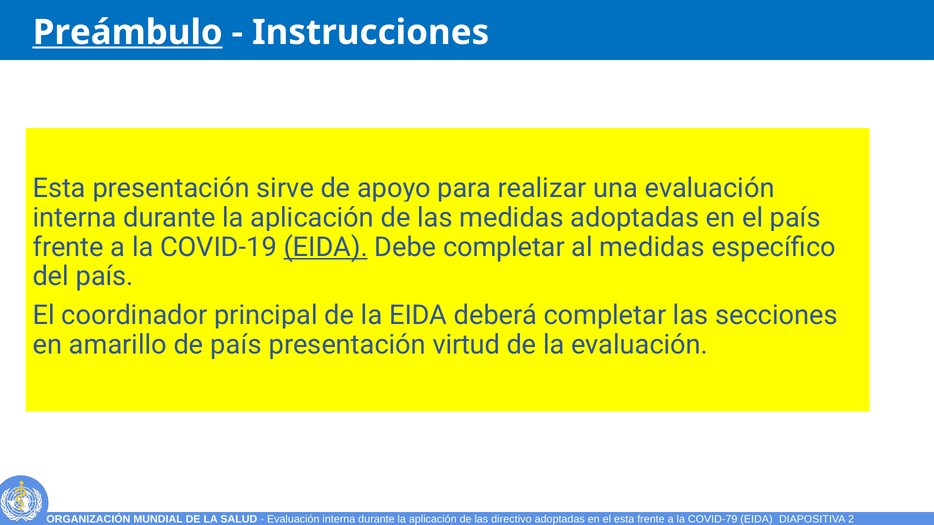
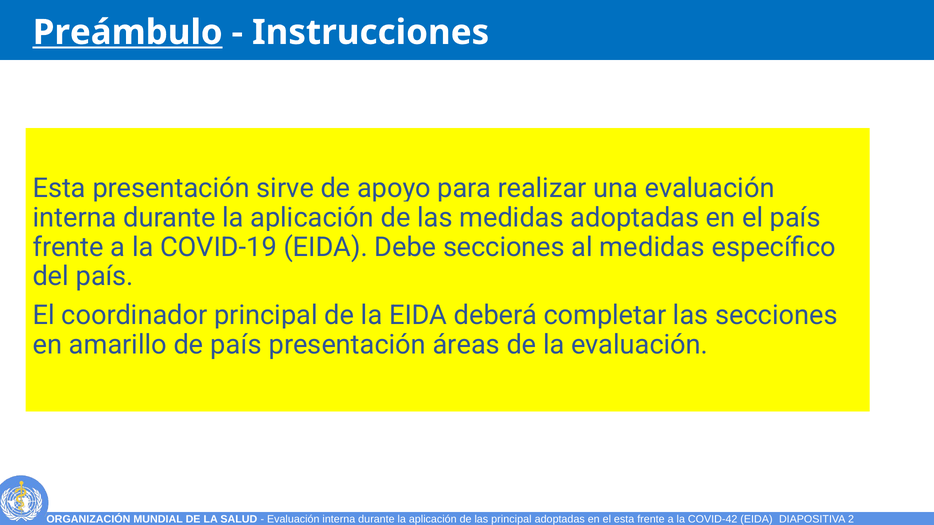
EIDA underline: present -> none (326, 247)
Debe completar: completar -> secciones (504, 247)
virtud: virtud -> áreas (466, 345)
las directivo: directivo -> principal (511, 520)
COVID-79: COVID-79 -> COVID-42 (713, 520)
